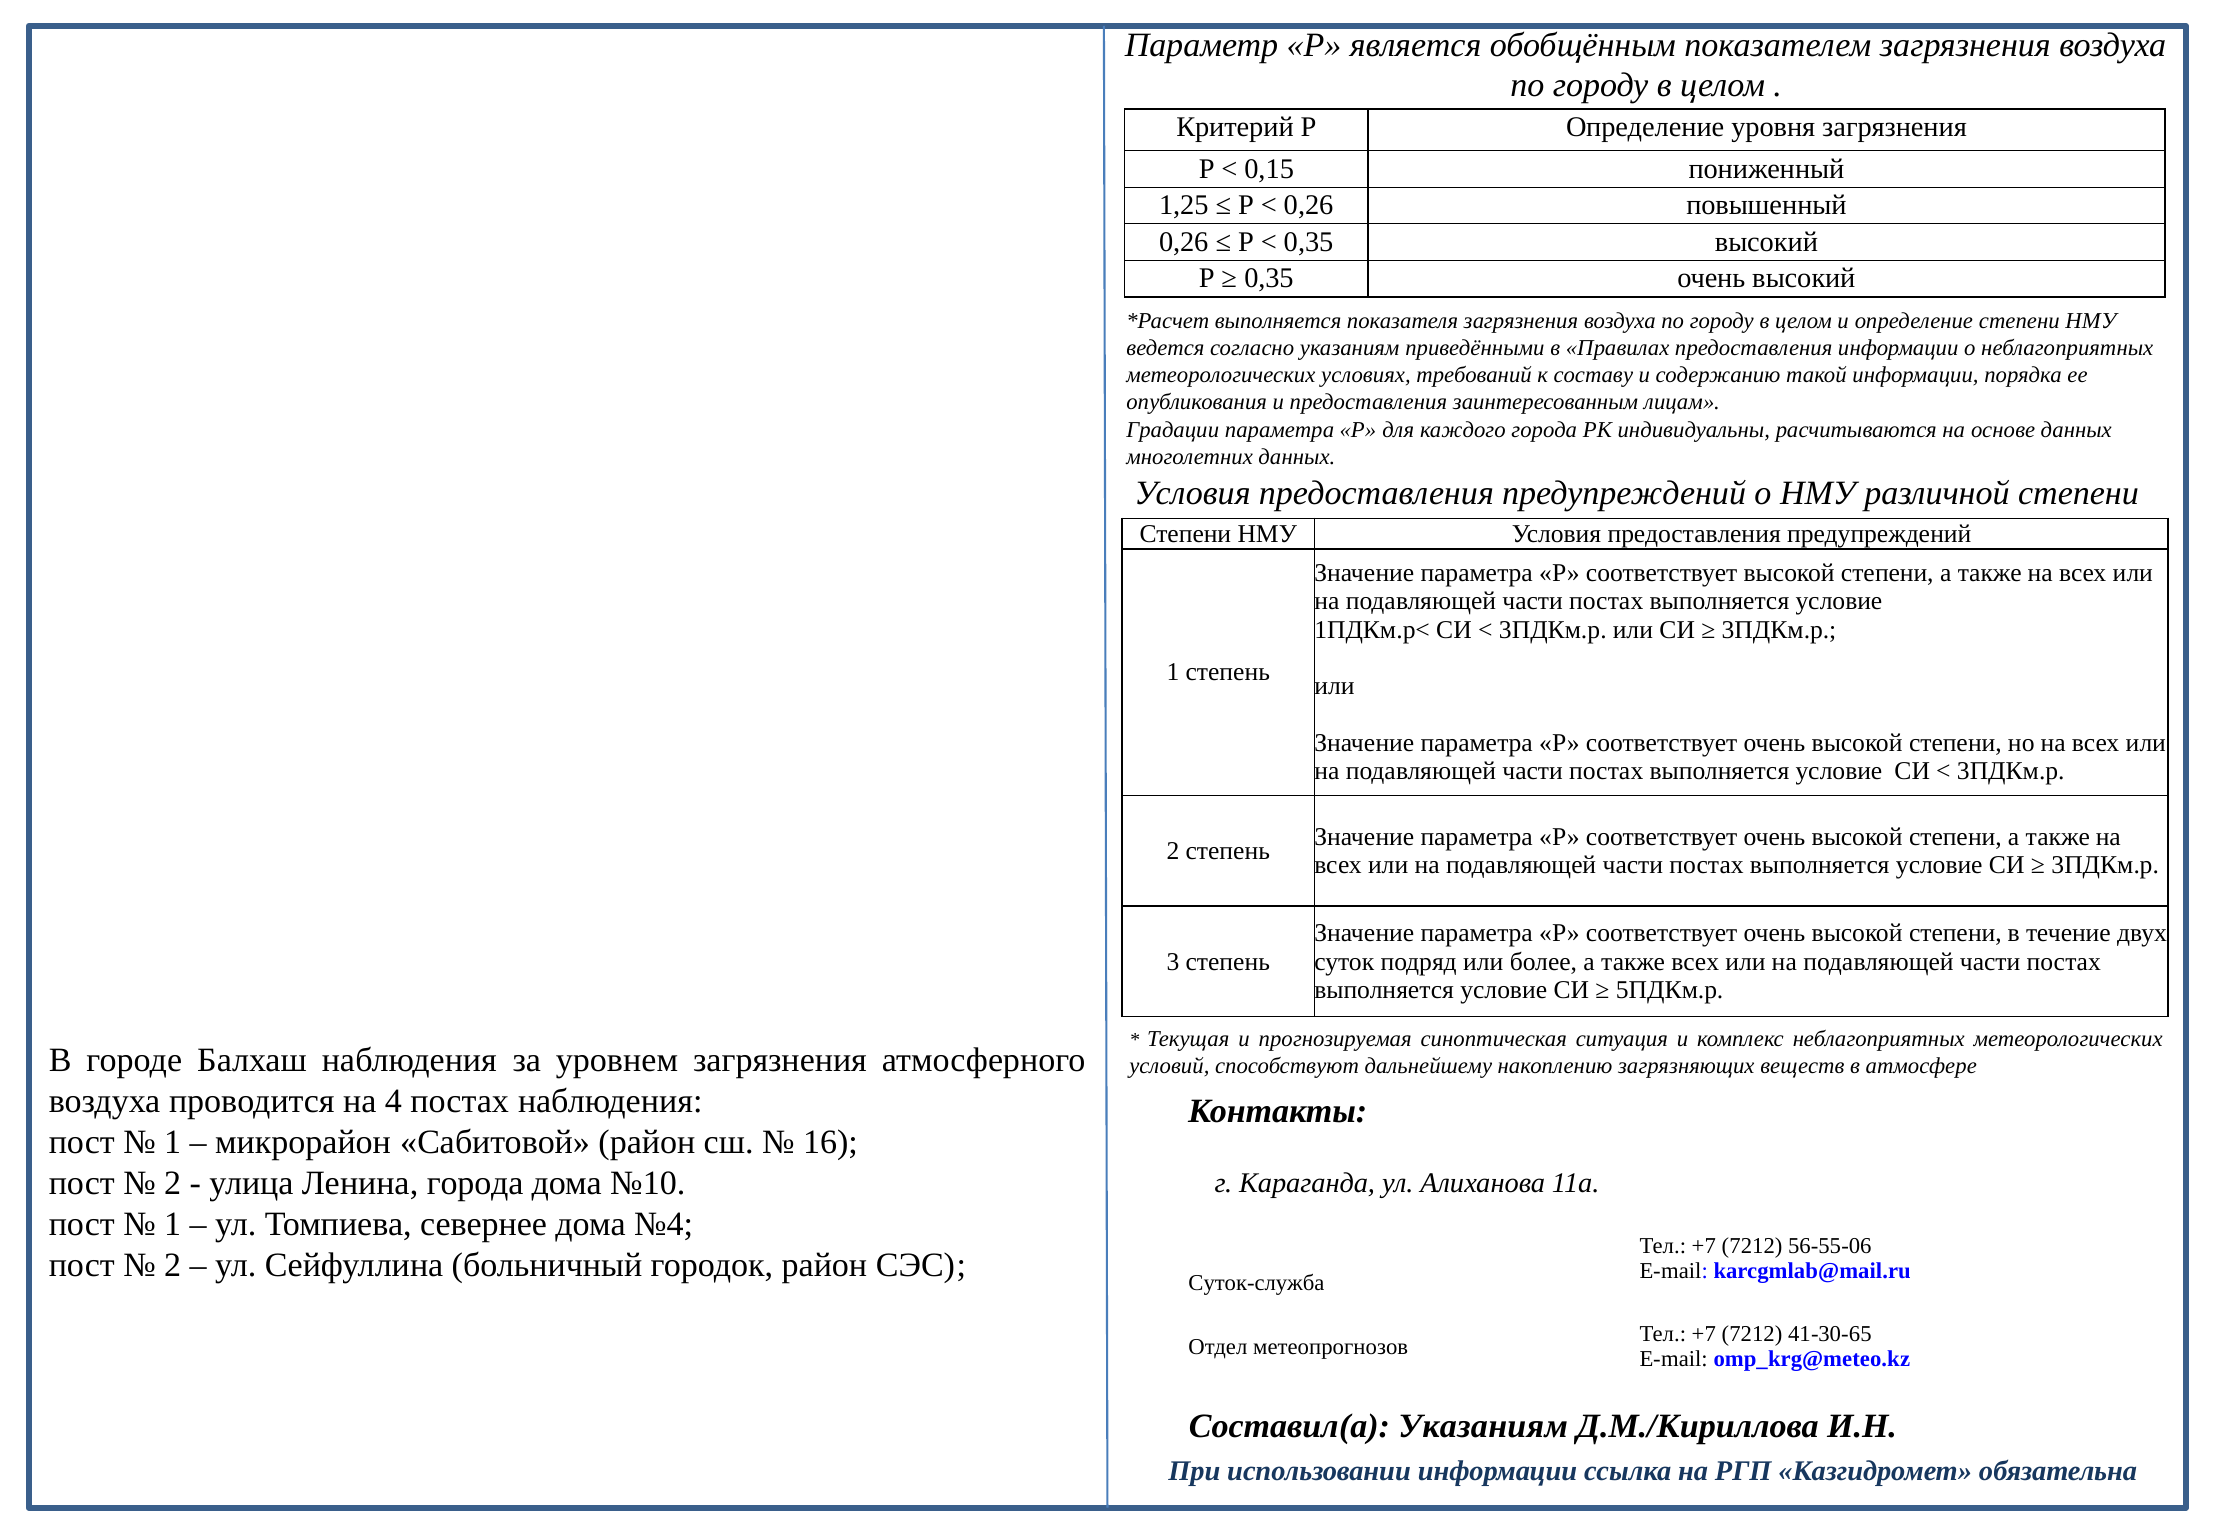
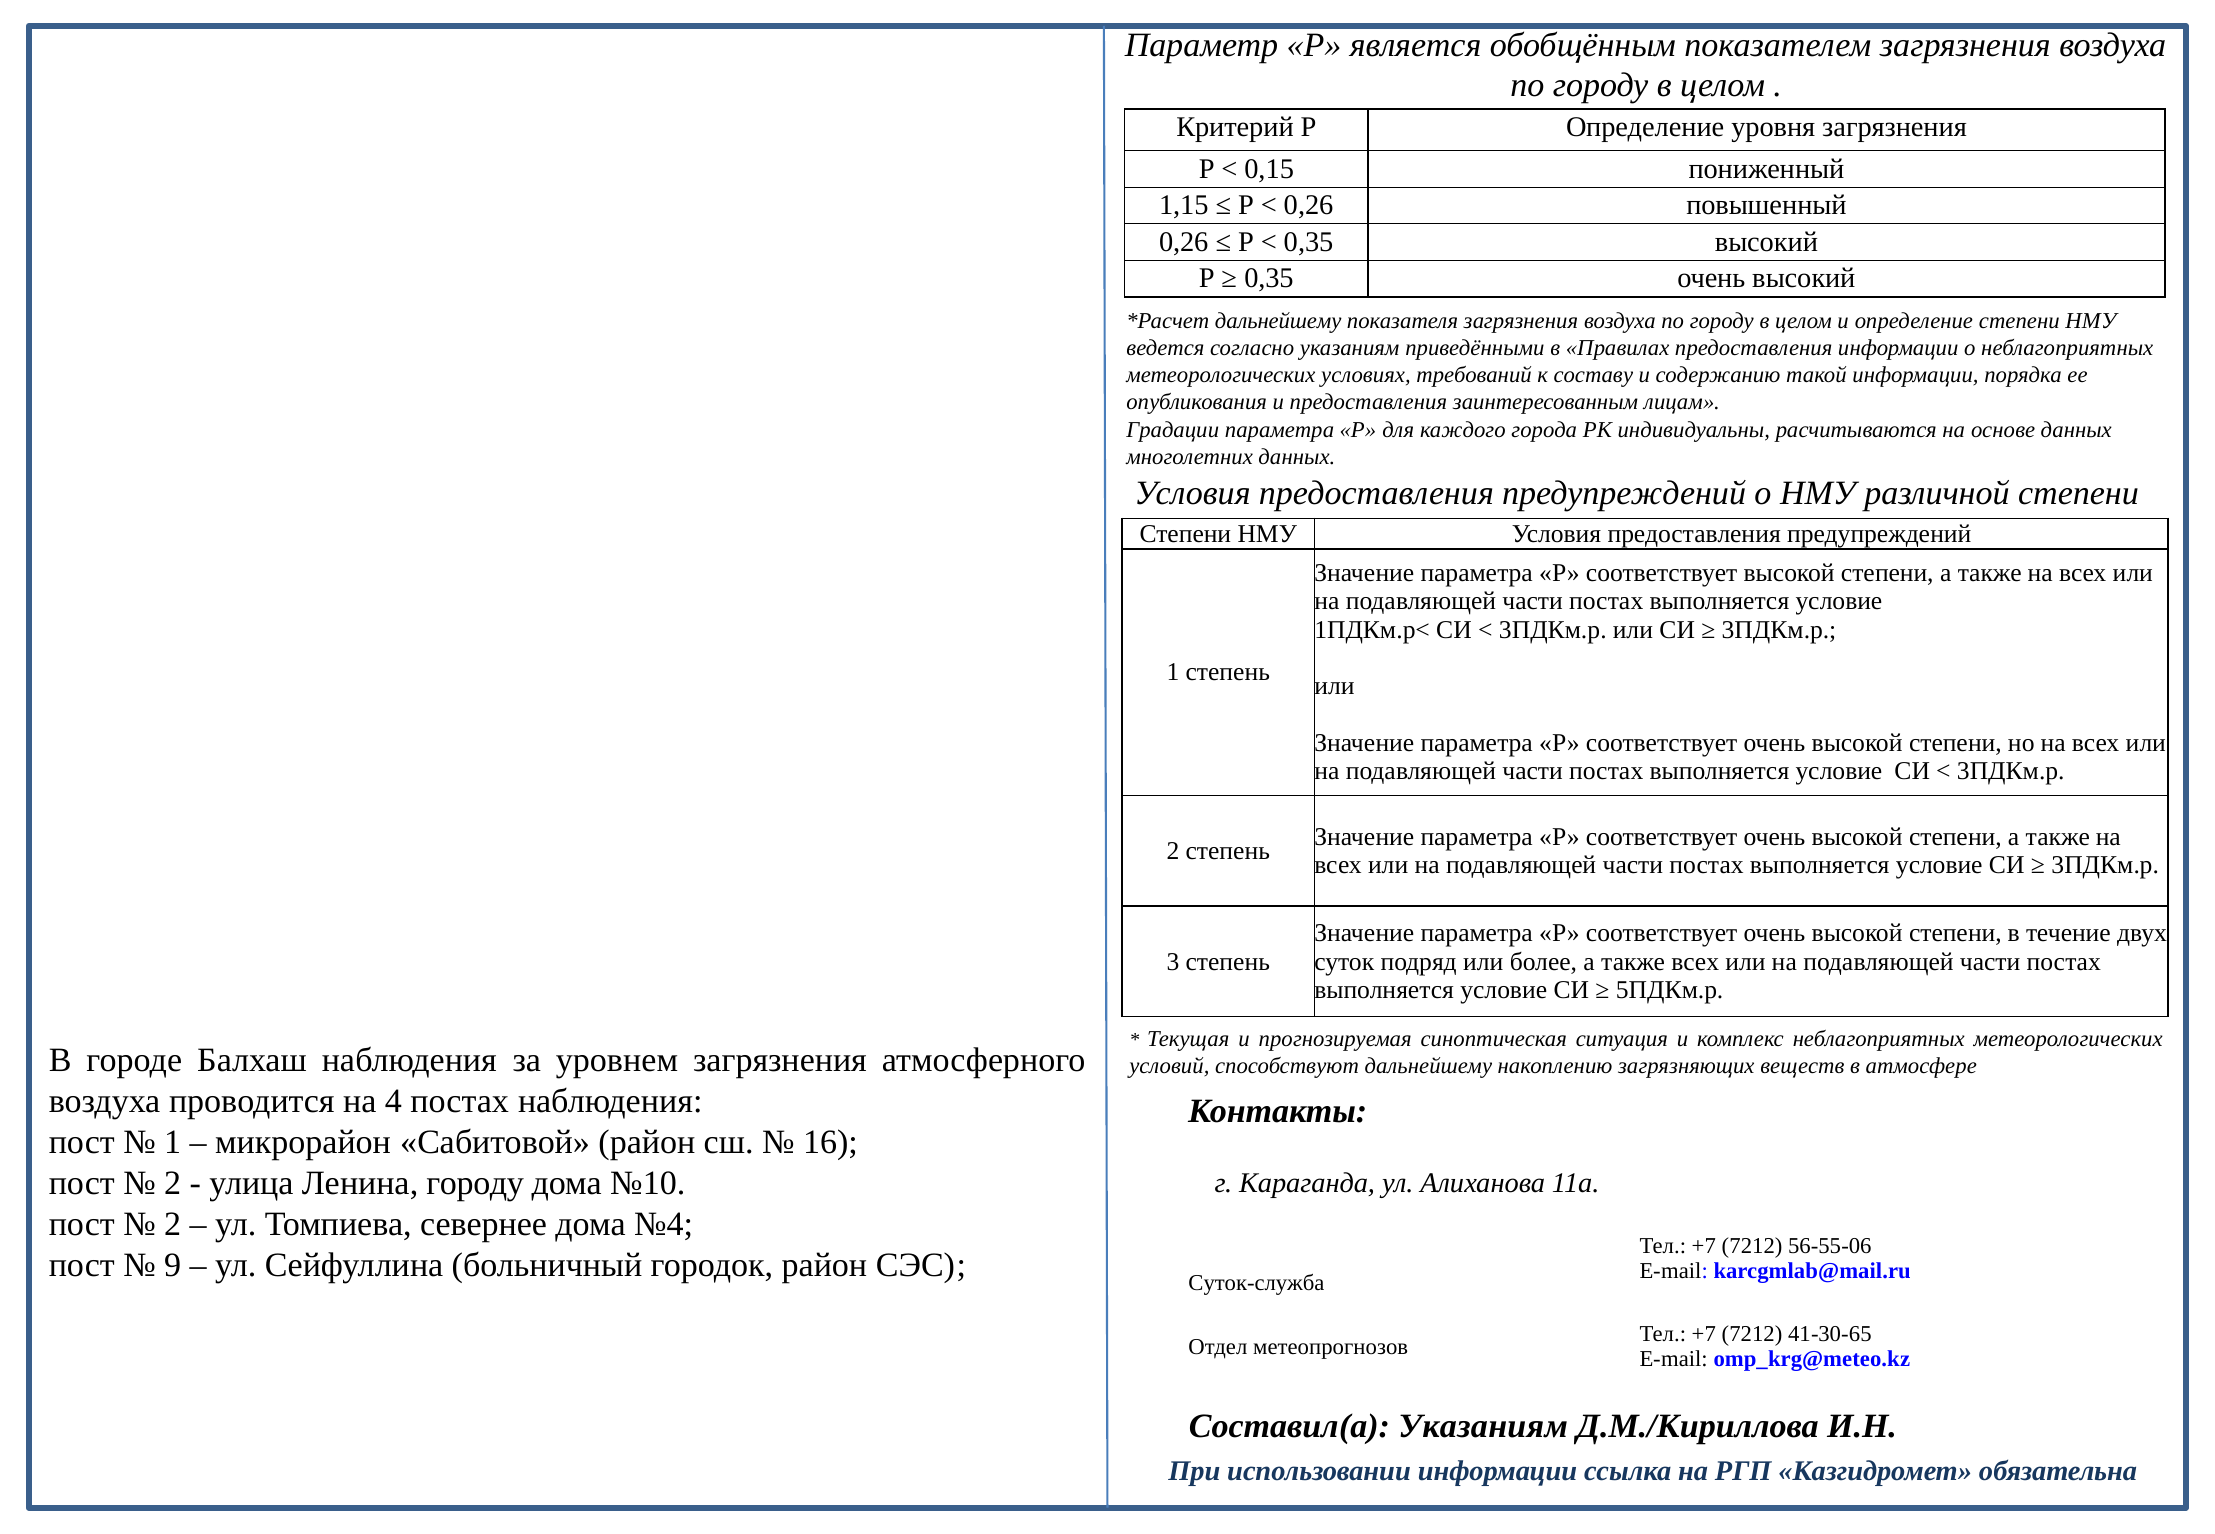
1,25: 1,25 -> 1,15 (1184, 205)
выполняется: выполняется -> дальнейшему (1278, 321)
Ленина города: города -> городу (475, 1183)
1: 1 -> 2 (173, 1224)
2: 2 -> 9 (173, 1265)
